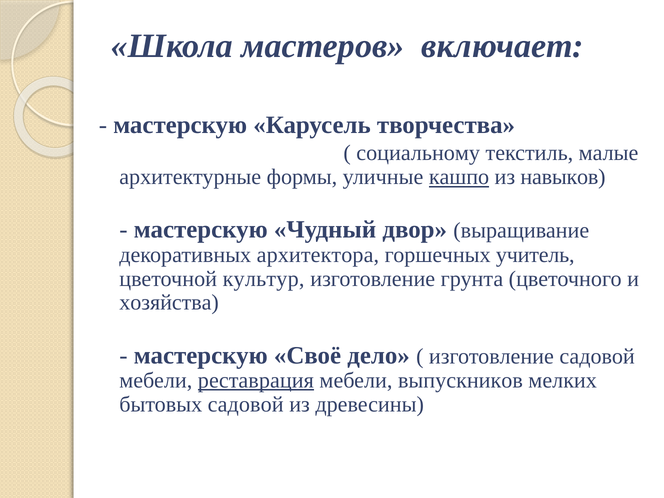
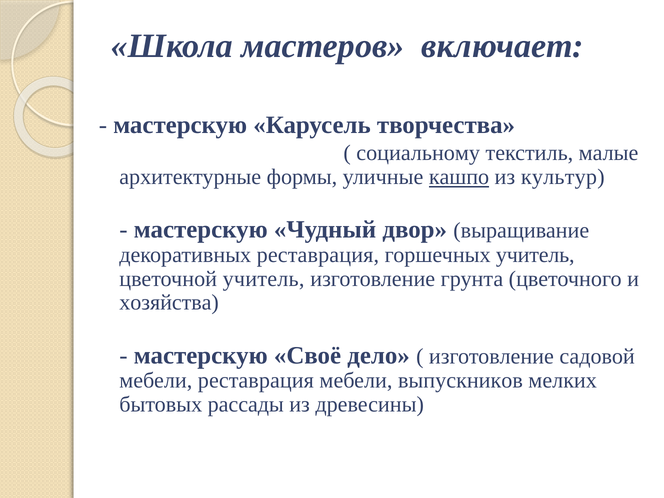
навыков: навыков -> культур (563, 177)
декоративных архитектора: архитектора -> реставрация (318, 255)
цветочной культур: культур -> учитель (264, 279)
реставрация underline: present -> none (256, 380)
бытовых садовой: садовой -> рассады (246, 404)
